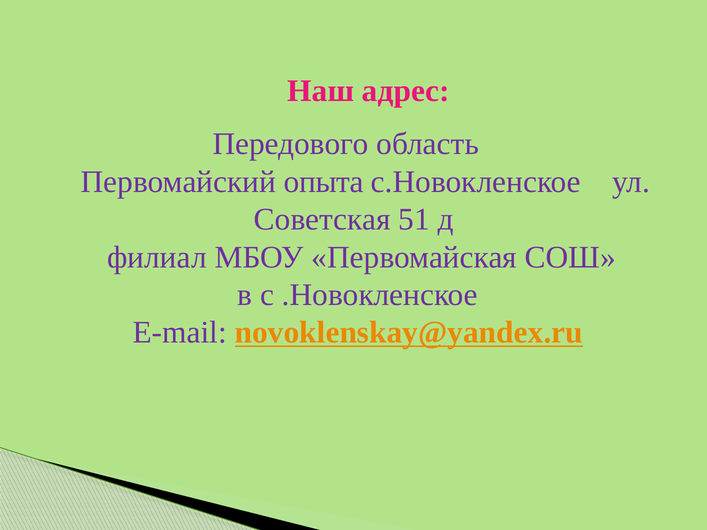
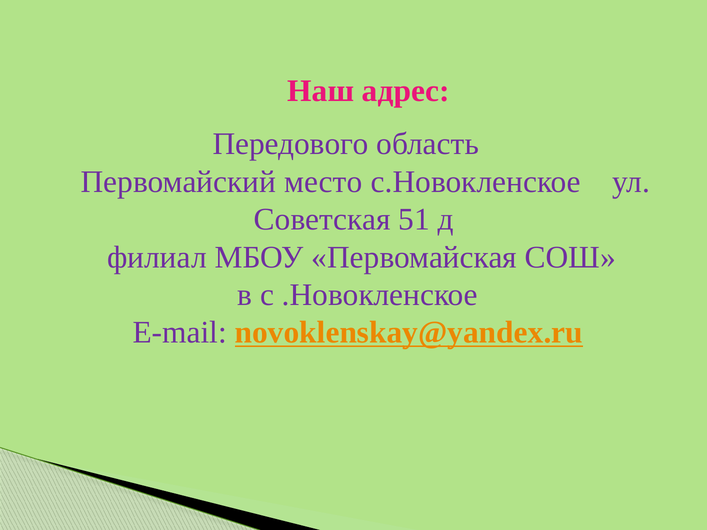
опыта: опыта -> место (323, 182)
